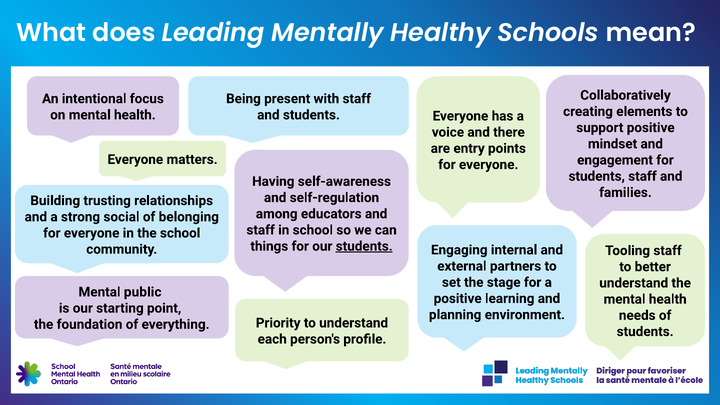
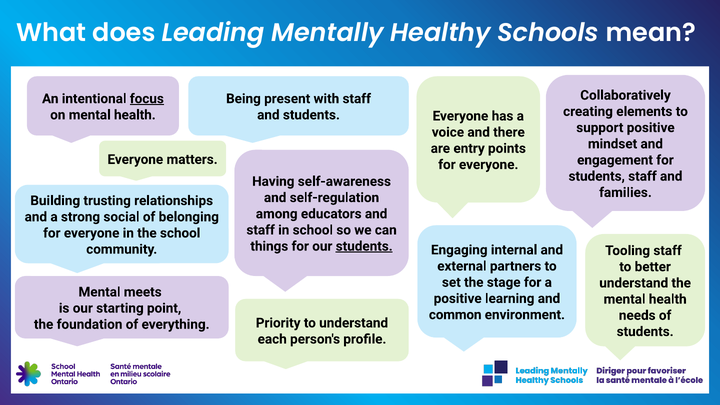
focus underline: none -> present (147, 99)
public: public -> meets (143, 292)
planning: planning -> common (455, 315)
